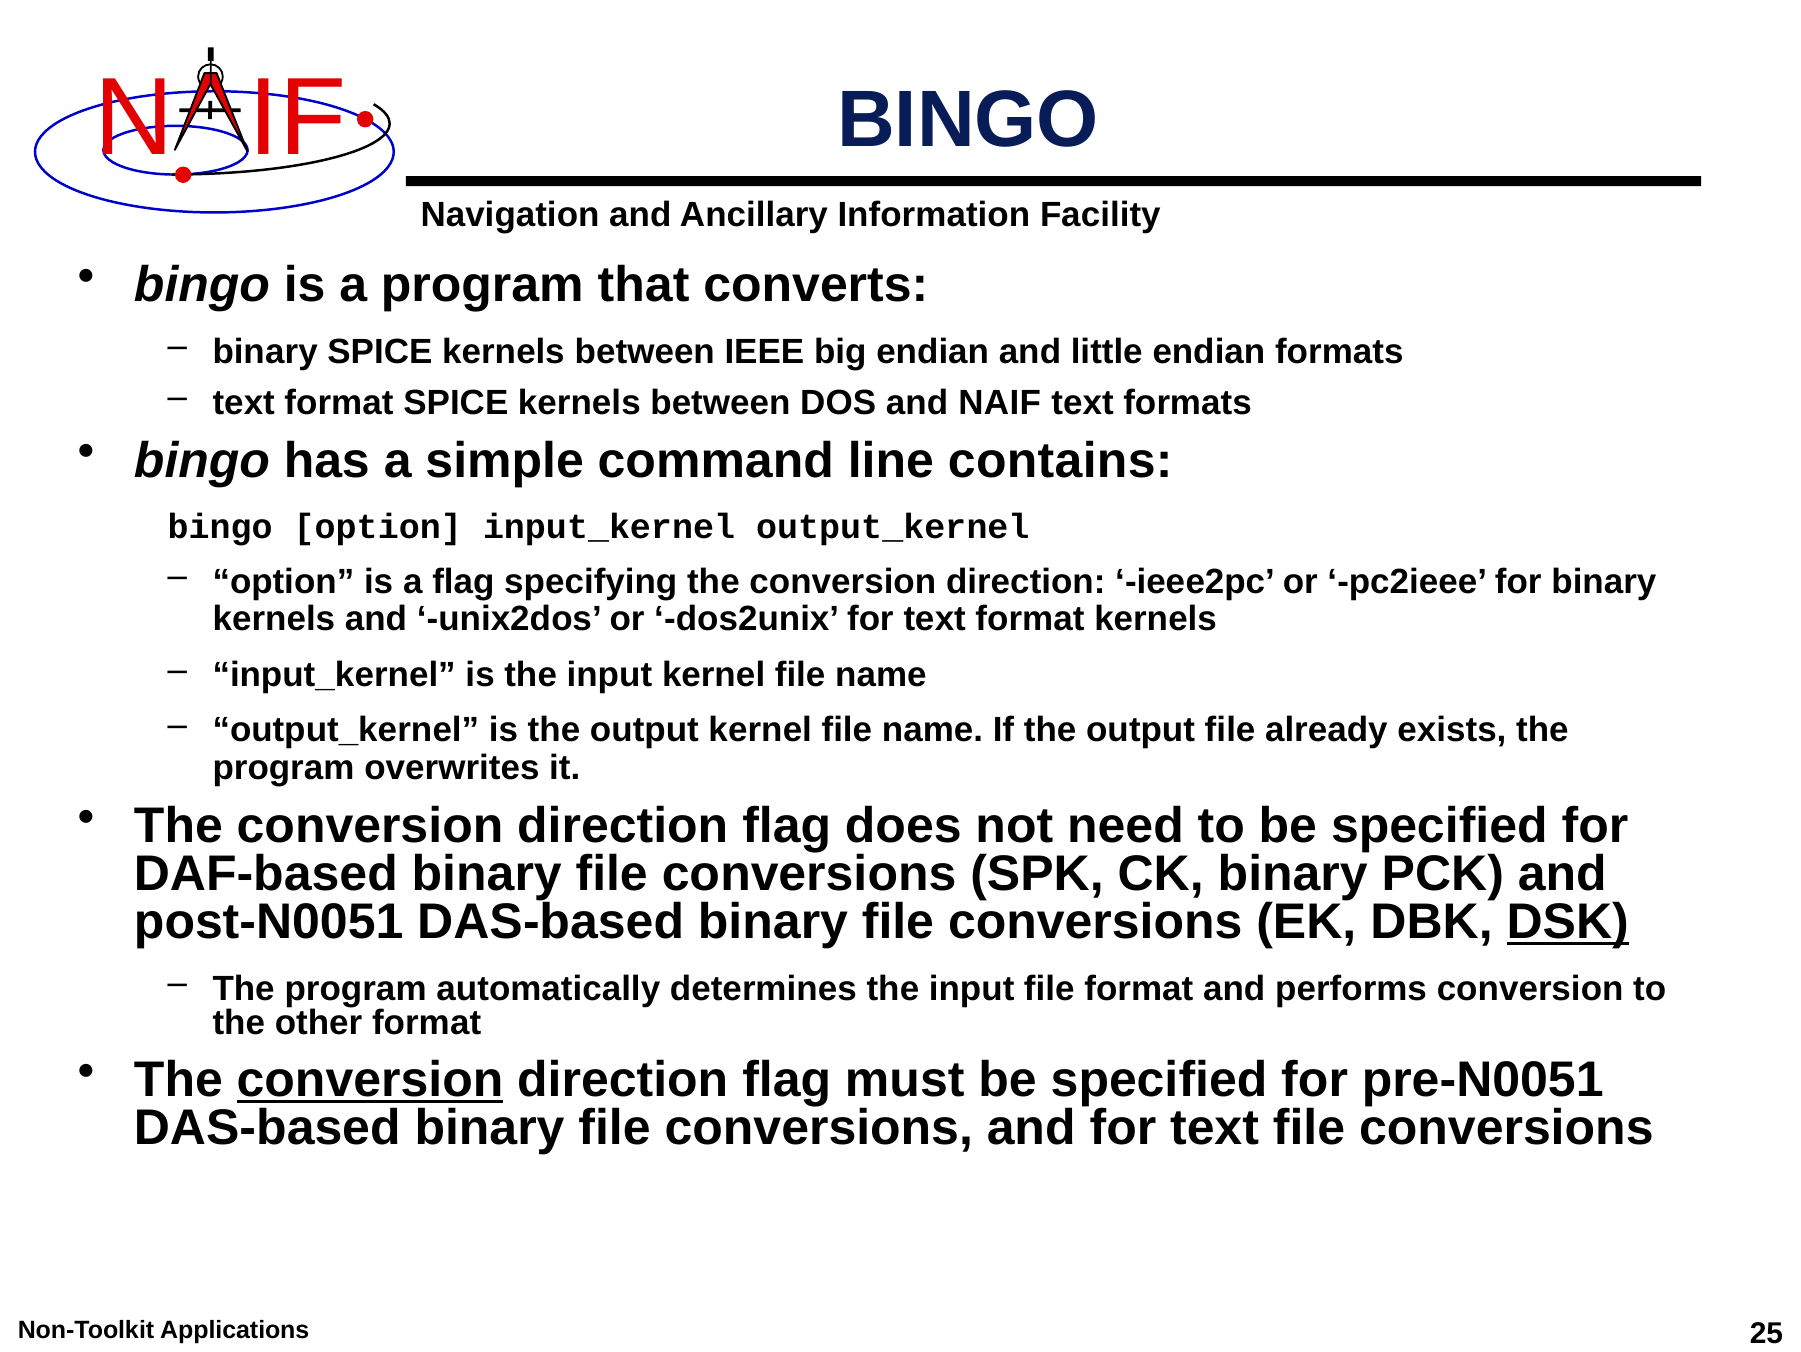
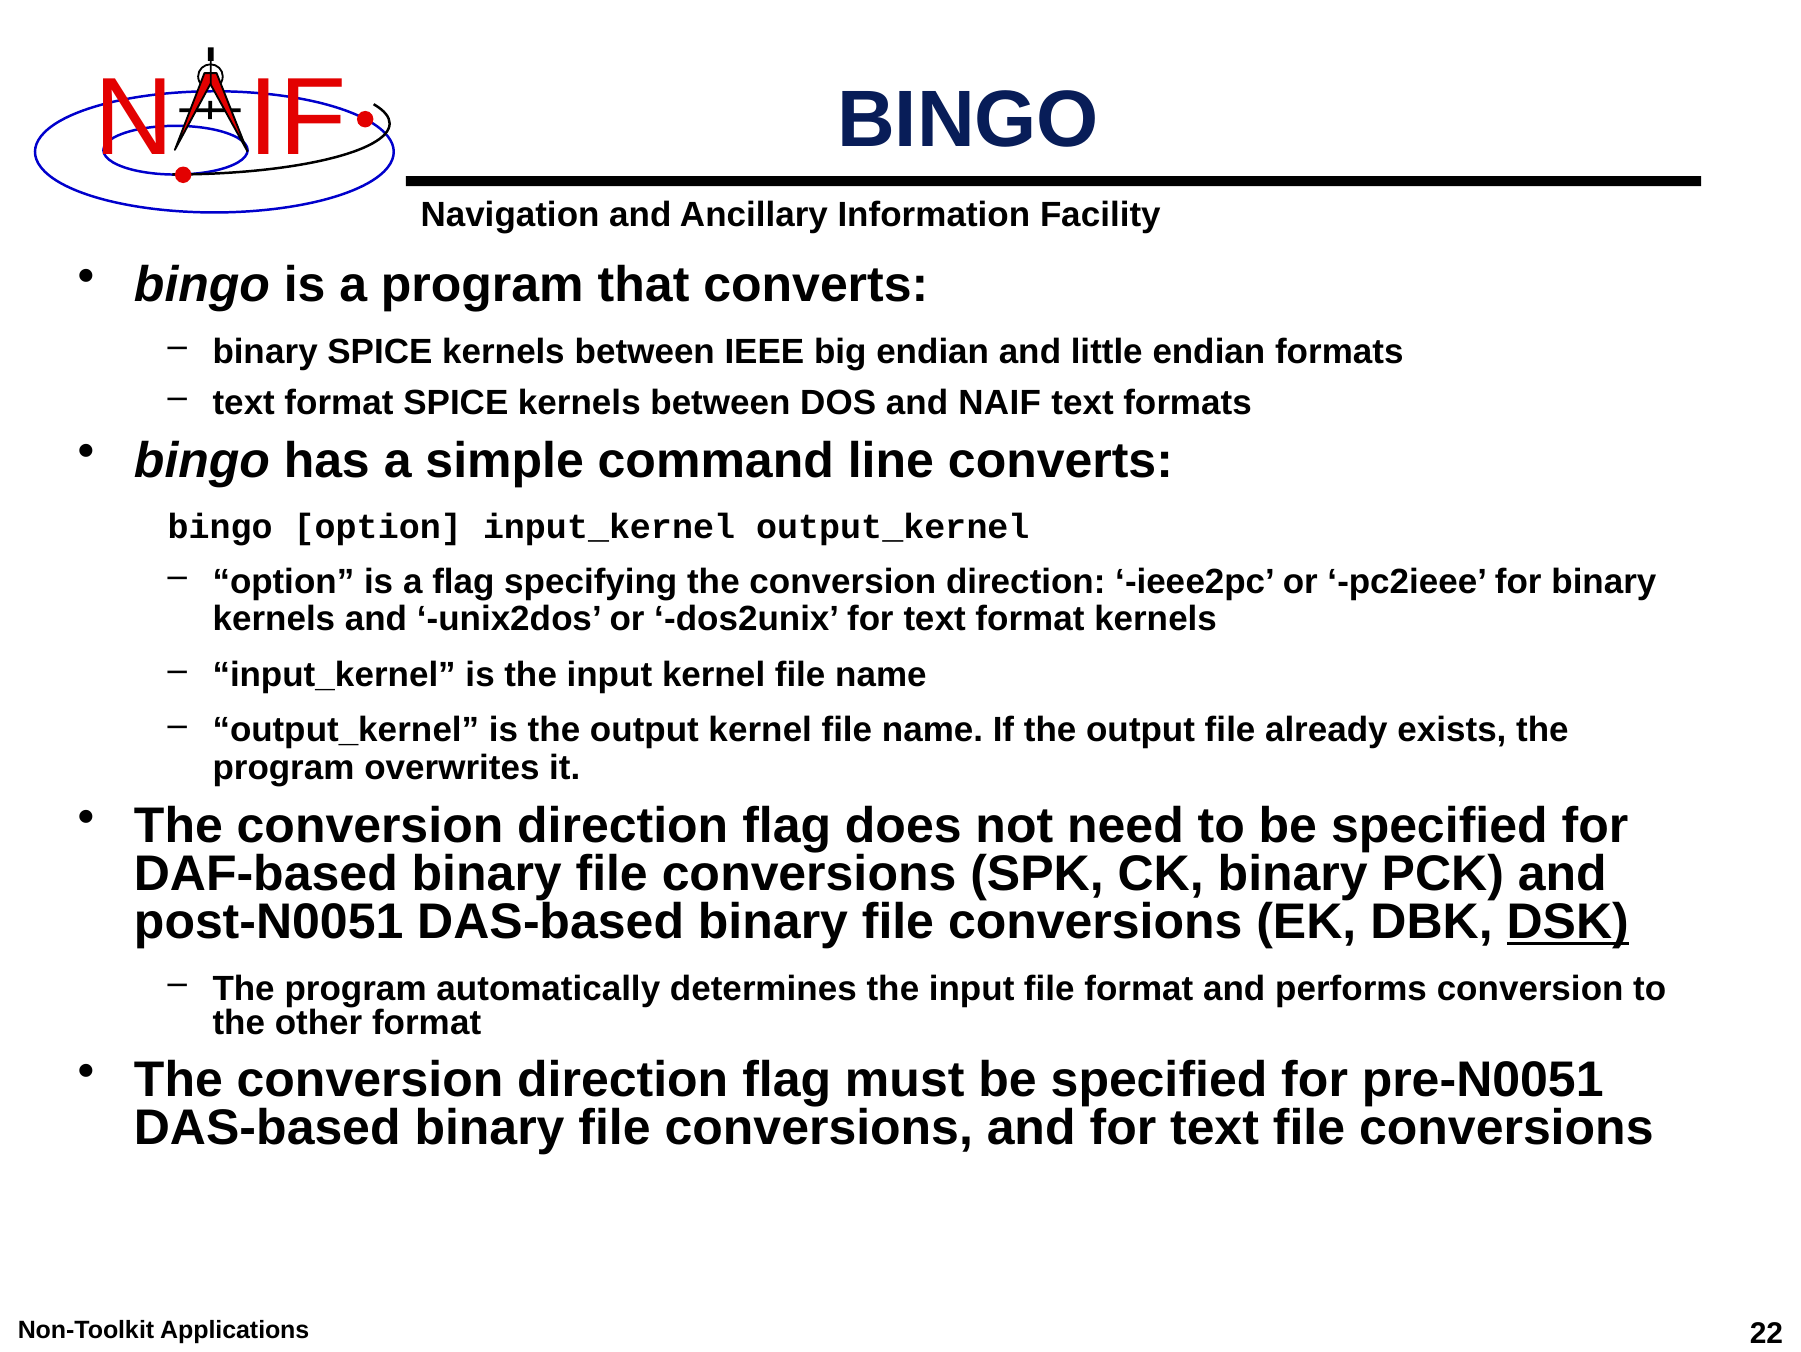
line contains: contains -> converts (1060, 460)
conversion underline: present -> none (370, 1080)
25: 25 -> 22 (1766, 1333)
